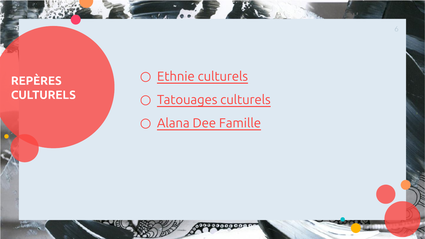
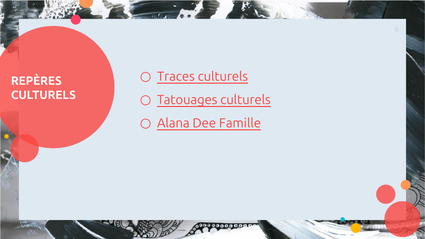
Ethnie: Ethnie -> Traces (176, 77)
